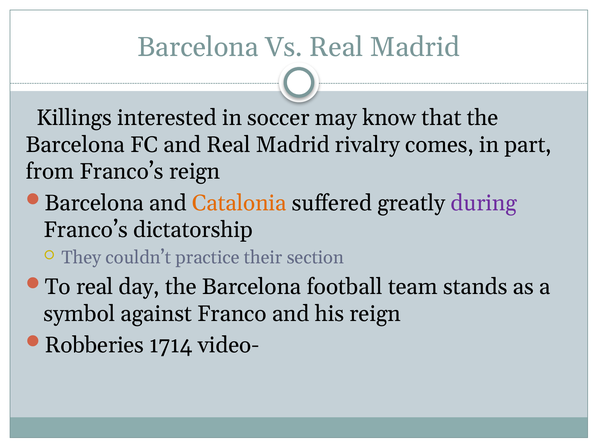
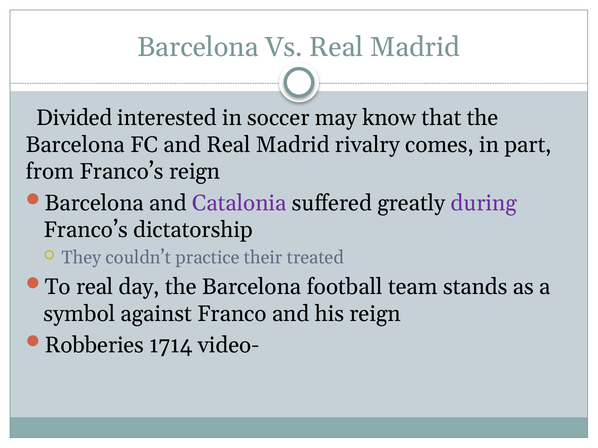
Killings: Killings -> Divided (74, 118)
Catalonia colour: orange -> purple (239, 203)
section: section -> treated (315, 258)
